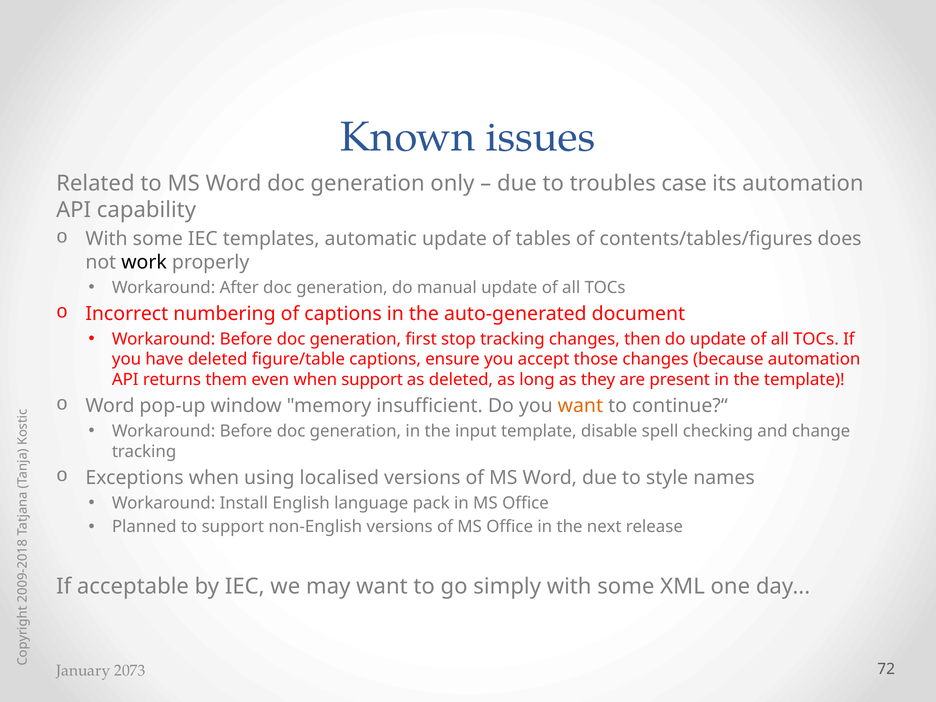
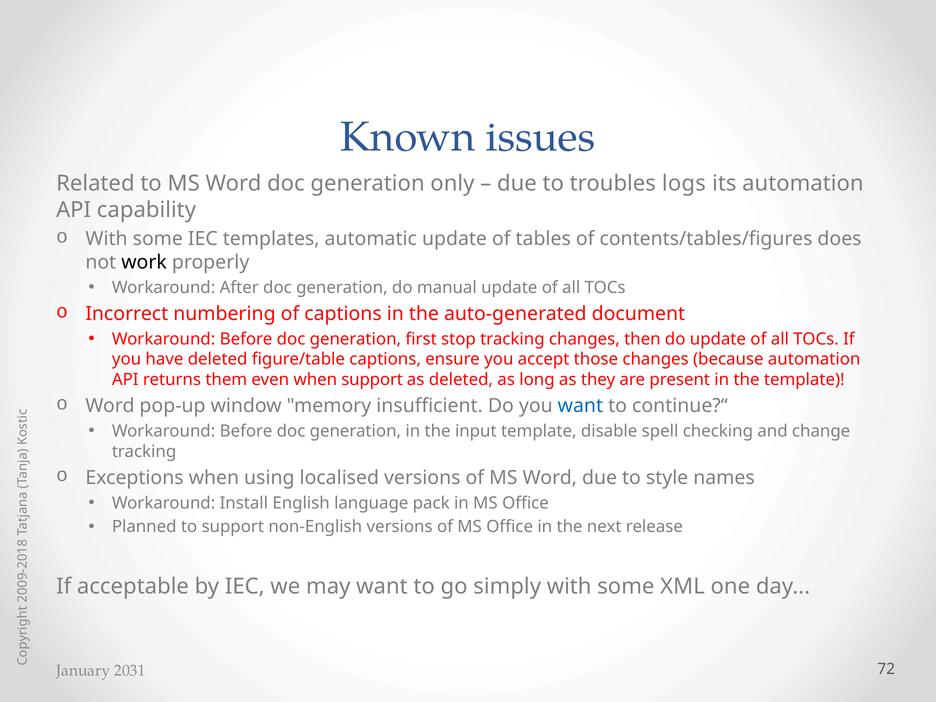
case: case -> logs (684, 183)
want colour: orange -> blue (580, 406)
2073: 2073 -> 2031 (130, 670)
